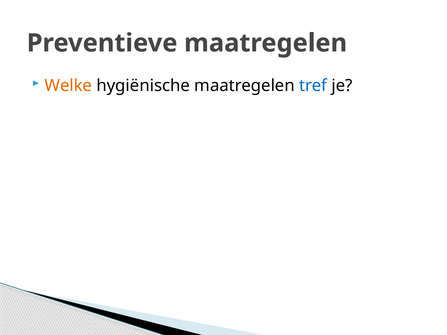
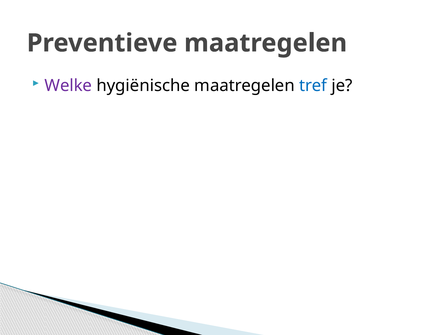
Welke colour: orange -> purple (68, 86)
